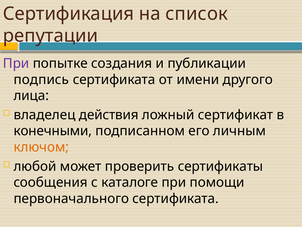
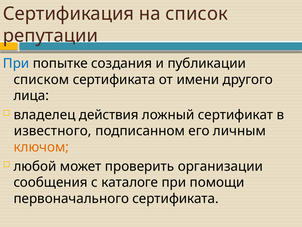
При colour: purple -> blue (16, 63)
подпись: подпись -> списком (41, 79)
конечными: конечными -> известного (53, 131)
сертификаты: сертификаты -> организации (220, 166)
